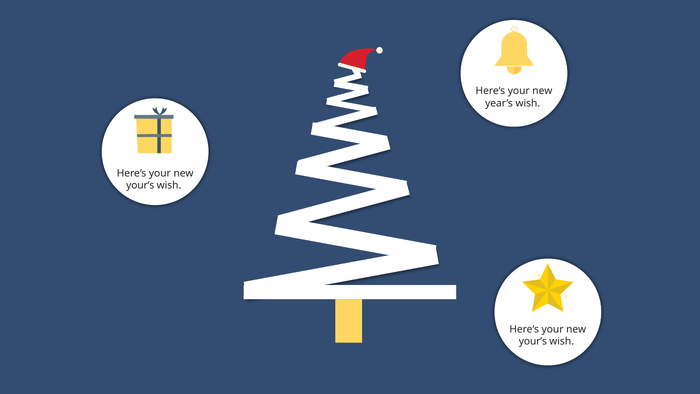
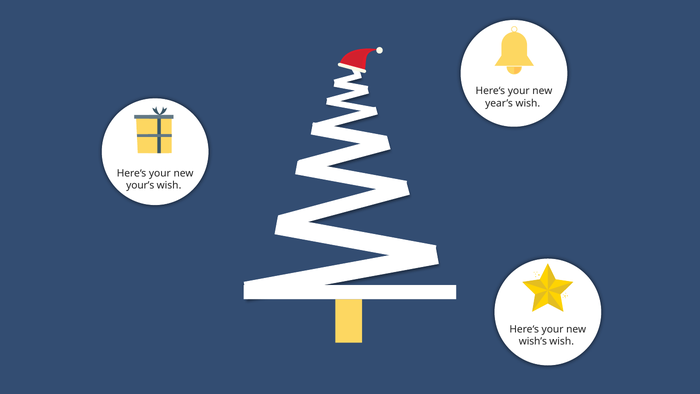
your’s: your’s -> wish’s (533, 341)
